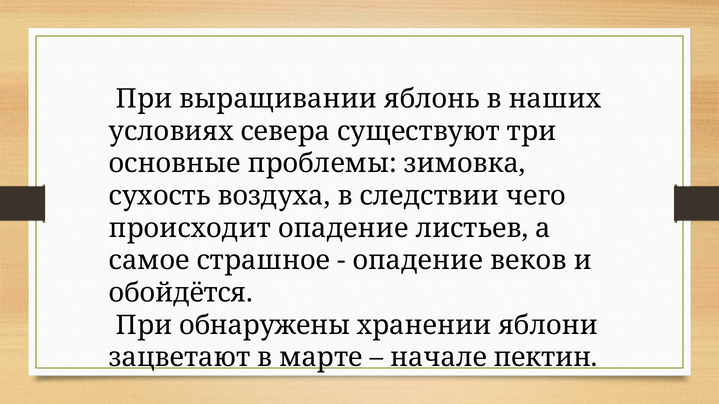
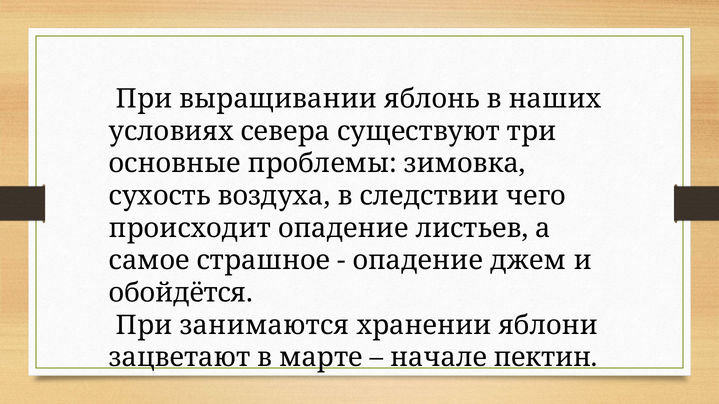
веков: веков -> джем (528, 261)
обнаружены: обнаружены -> занимаются (264, 325)
